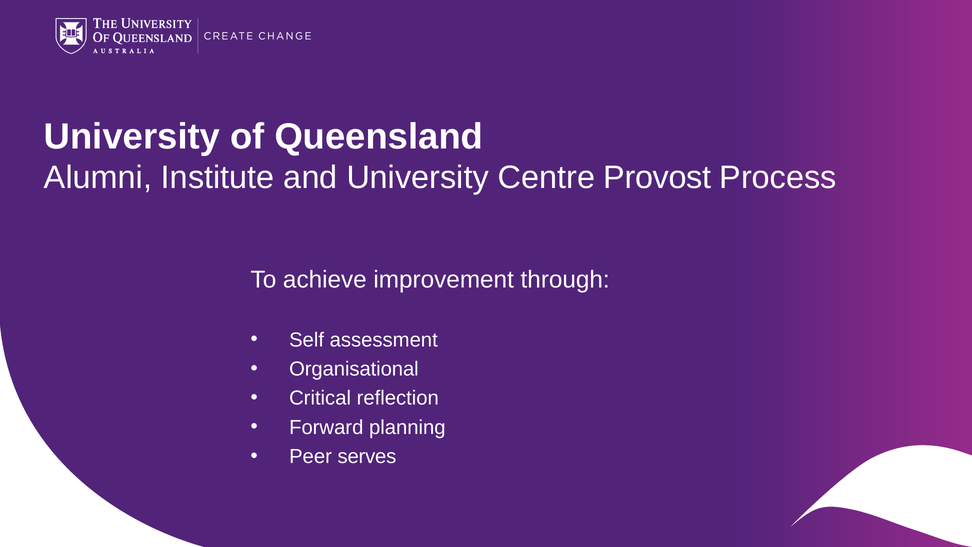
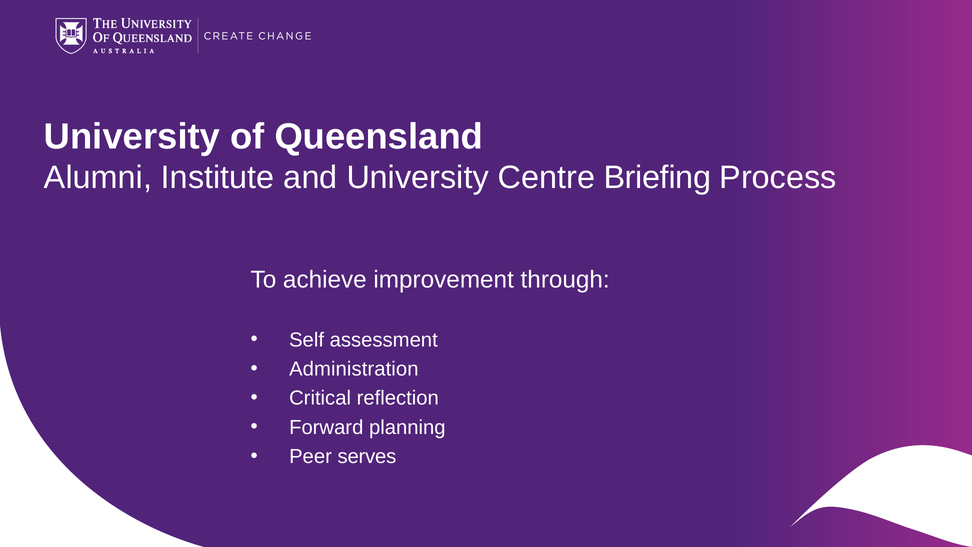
Provost: Provost -> Briefing (657, 177)
Organisational: Organisational -> Administration (354, 369)
